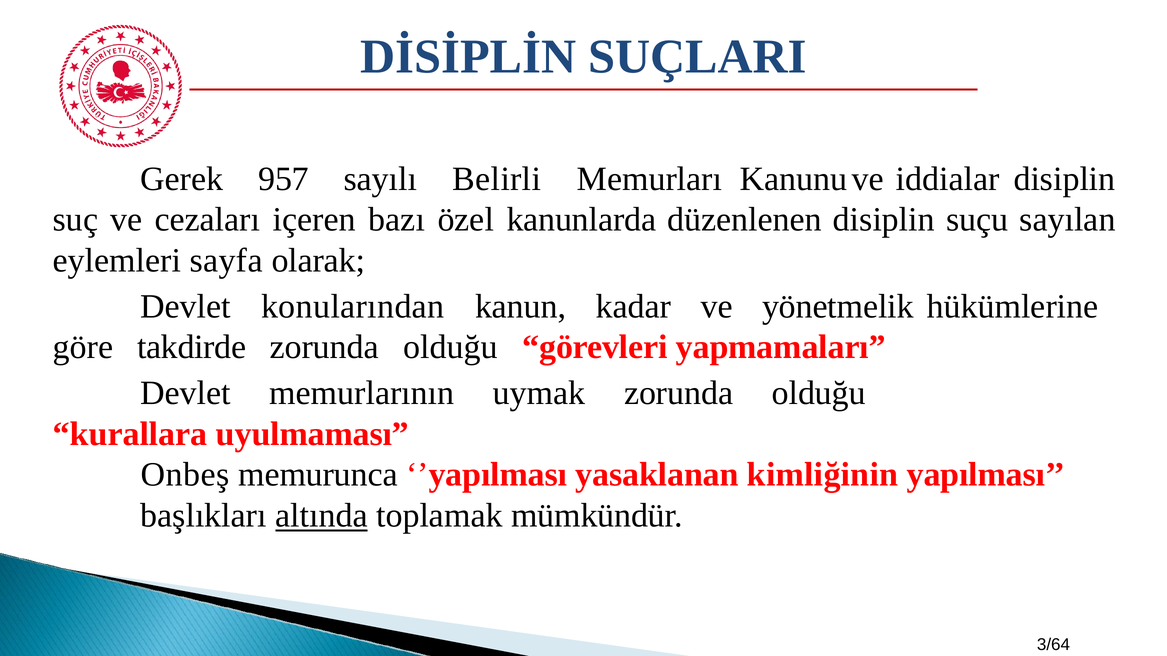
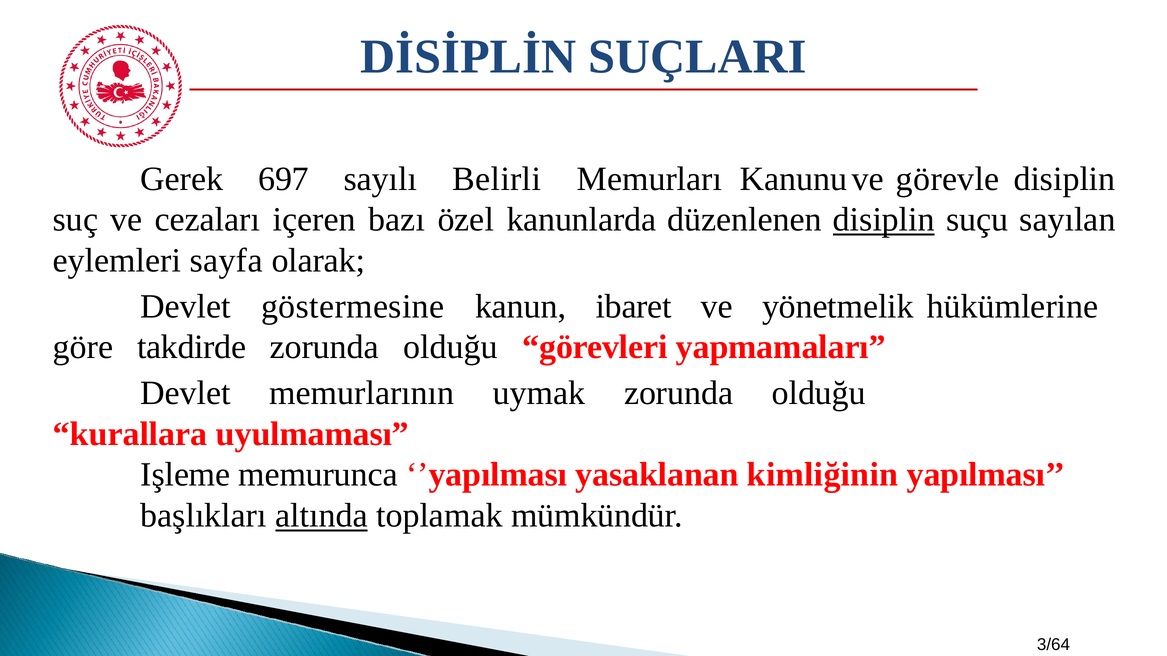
957: 957 -> 697 (284, 179)
iddialar: iddialar -> görevle (948, 179)
disiplin underline: none -> present (884, 220)
konularından: konularından -> göstermesine (353, 307)
kadar: kadar -> ibaret (634, 307)
Onbeş: Onbeş -> Işleme (185, 475)
